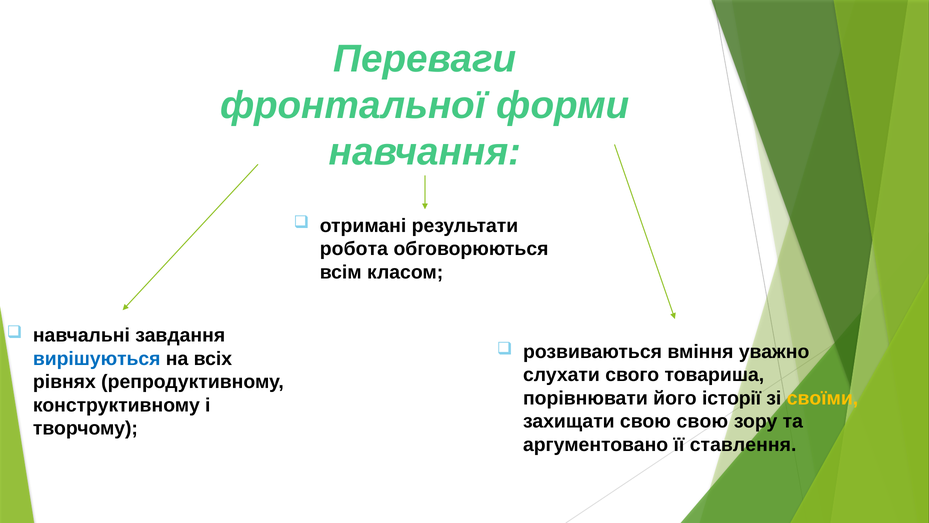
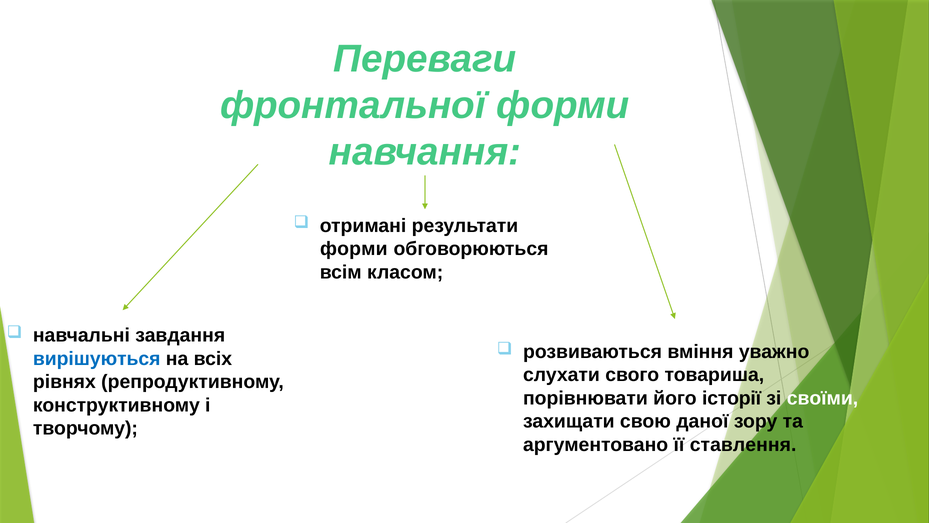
робота: робота -> форми (354, 249)
своїми colour: yellow -> white (822, 398)
свою свою: свою -> даної (702, 421)
